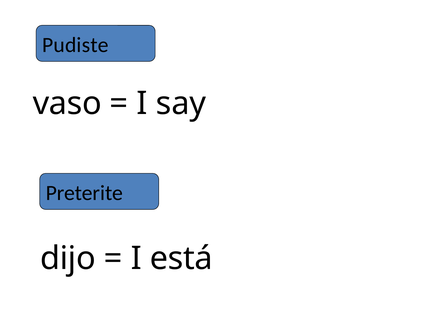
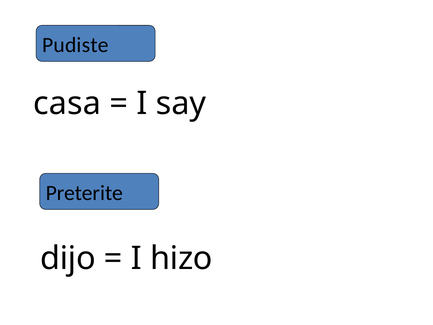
vaso: vaso -> casa (67, 103)
está: está -> hizo (181, 258)
